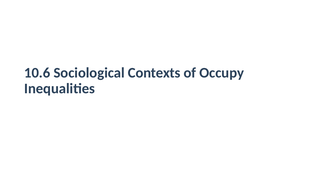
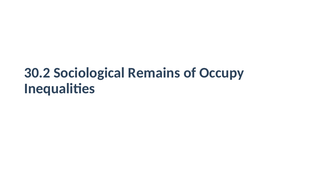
10.6: 10.6 -> 30.2 (37, 73)
Contexts: Contexts -> Remains (154, 73)
